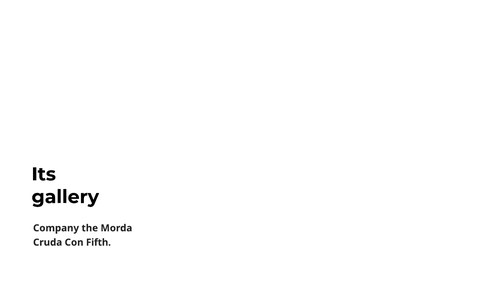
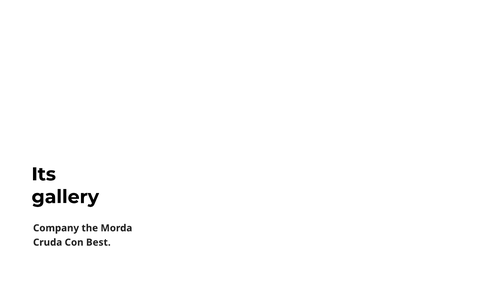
Fifth: Fifth -> Best (98, 242)
